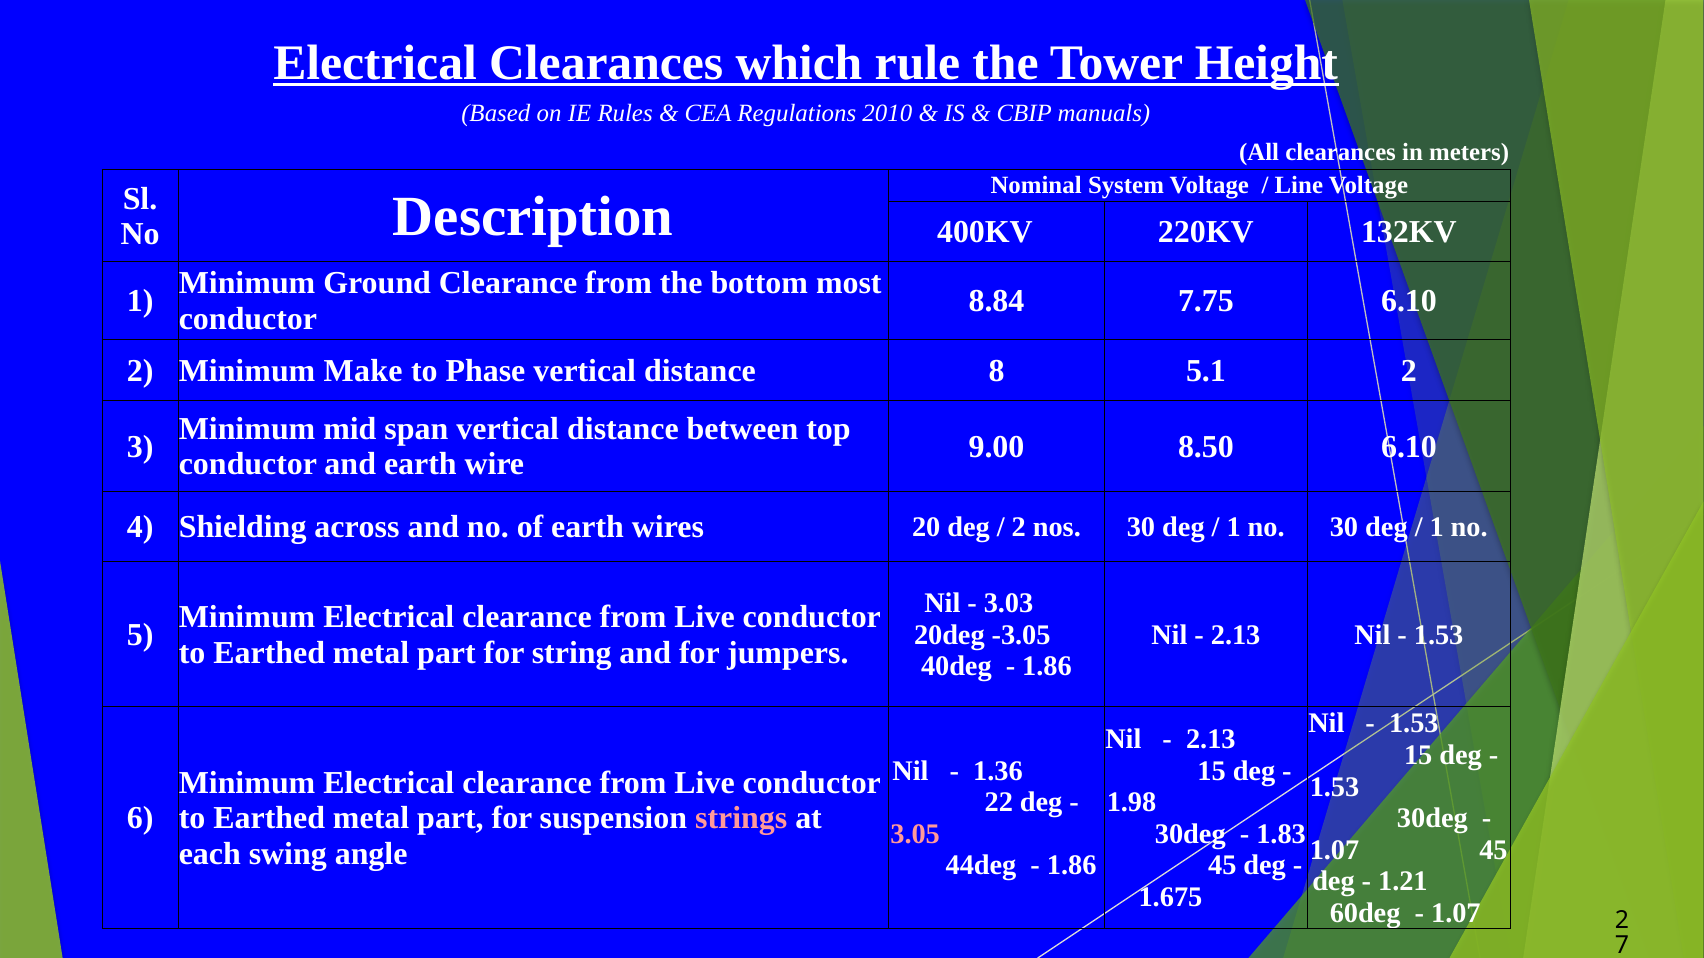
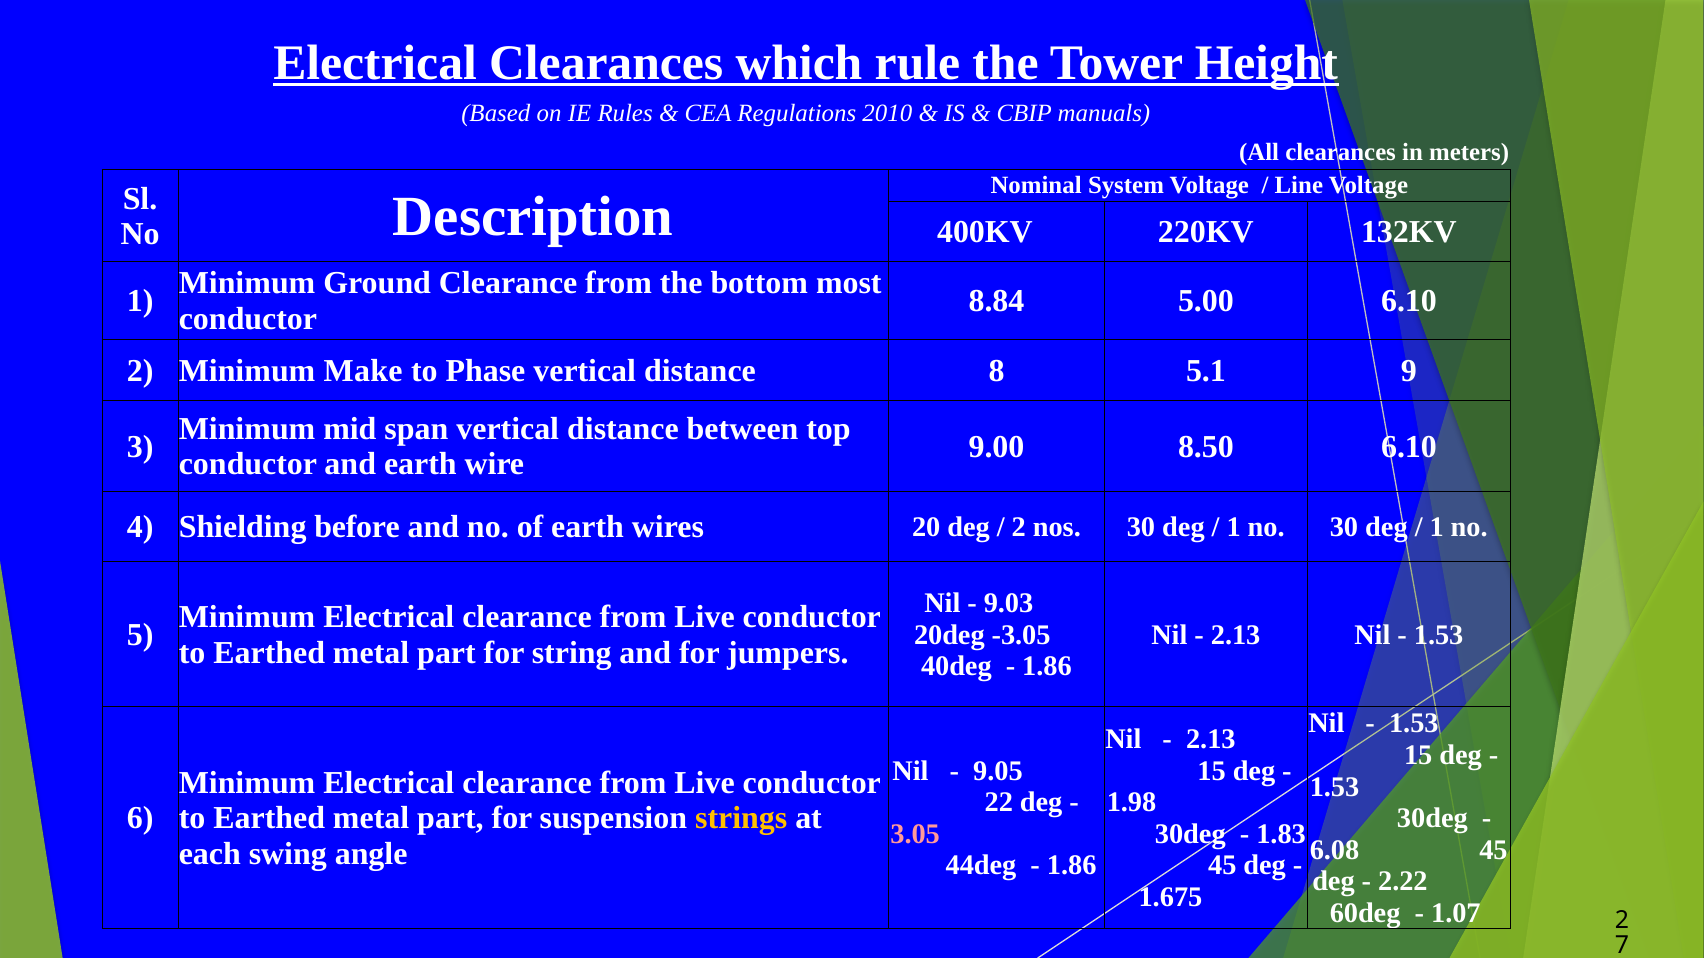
7.75: 7.75 -> 5.00 (1206, 301)
5.1 2: 2 -> 9 (1409, 371)
across: across -> before (357, 527)
3.03: 3.03 -> 9.03 (1009, 604)
1.36: 1.36 -> 9.05 (998, 771)
strings colour: pink -> yellow (741, 819)
1.07: 1.07 -> 6.08 (1335, 850)
1.21: 1.21 -> 2.22 (1403, 882)
